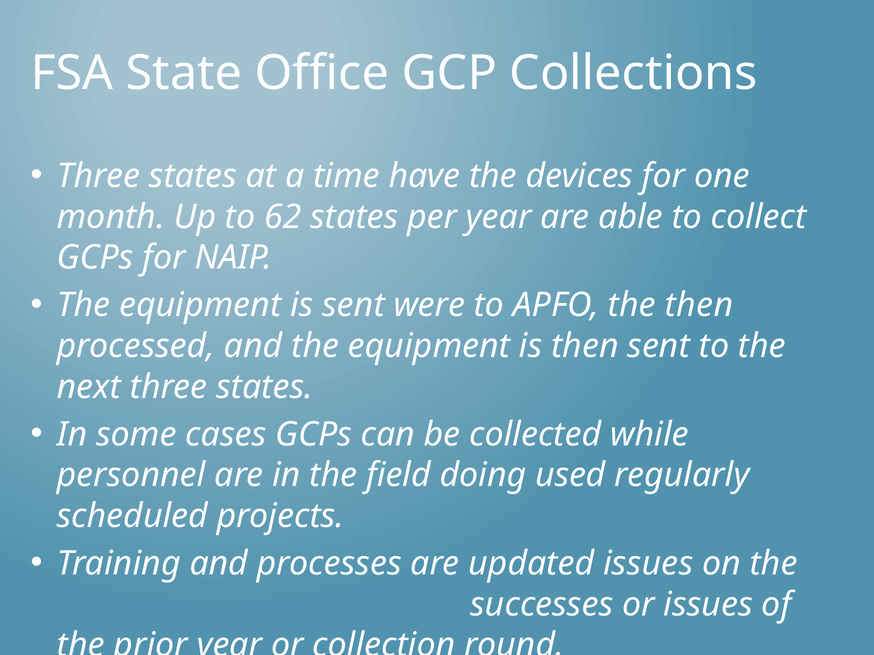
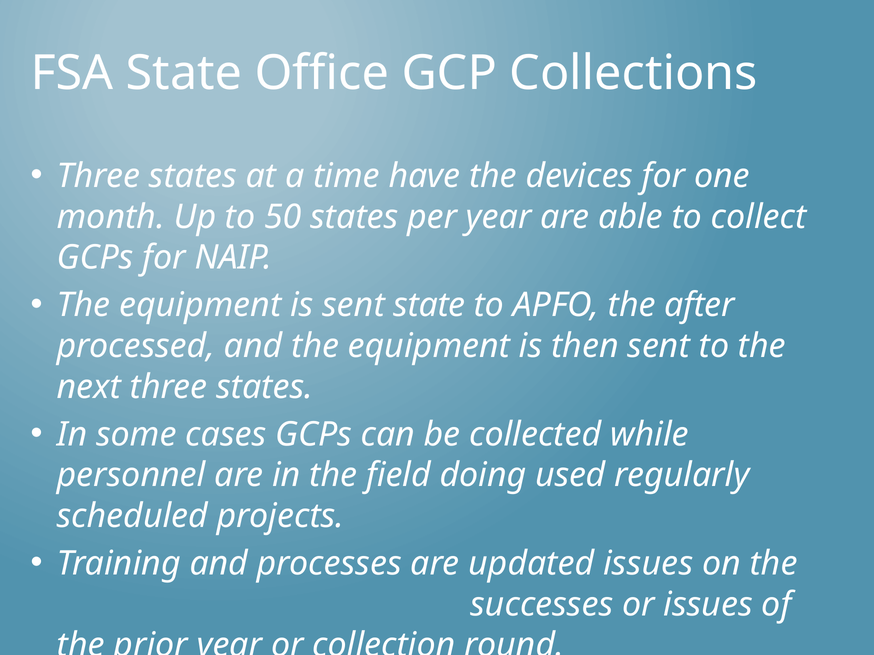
62: 62 -> 50 (283, 217)
sent were: were -> state (429, 305)
the then: then -> after (699, 305)
